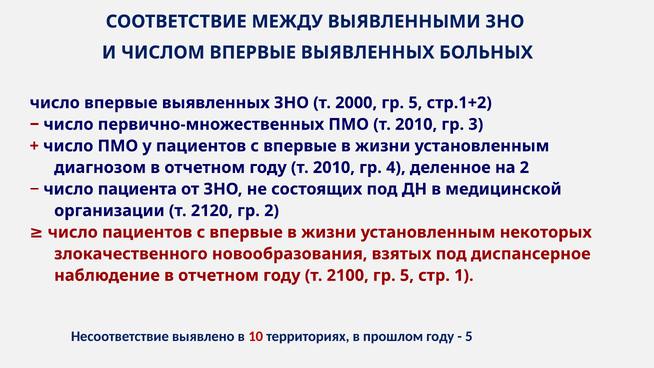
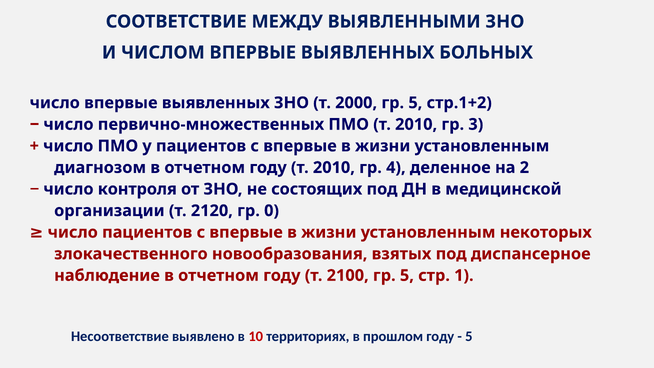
пациента: пациента -> контроля (137, 189)
гр 2: 2 -> 0 (272, 211)
